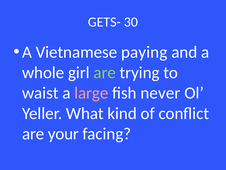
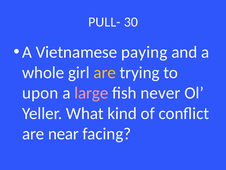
GETS-: GETS- -> PULL- (104, 22)
are colour: light green -> yellow (105, 72)
waist: waist -> upon (40, 93)
your: your -> near (63, 133)
